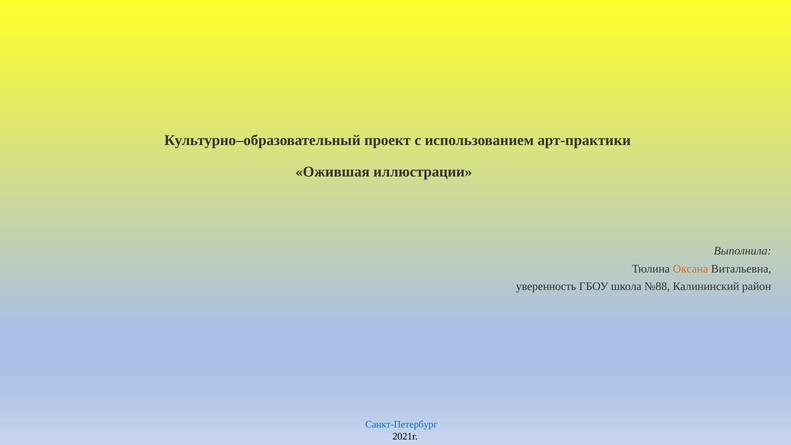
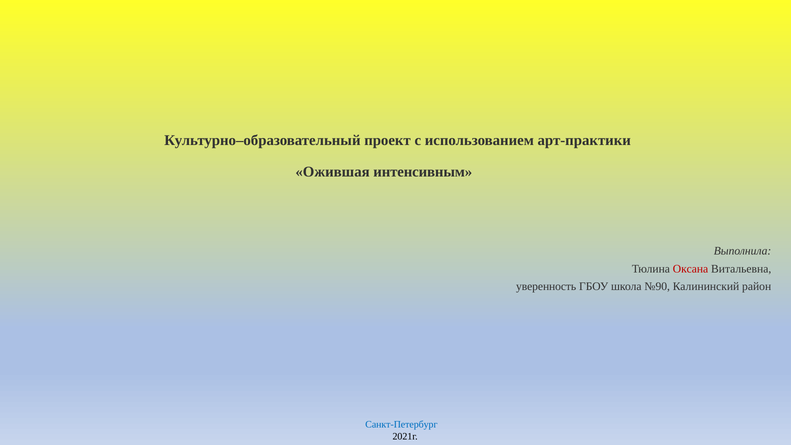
иллюстрации: иллюстрации -> интенсивным (423, 172)
Оксана colour: orange -> red (691, 269)
№88: №88 -> №90 (657, 286)
